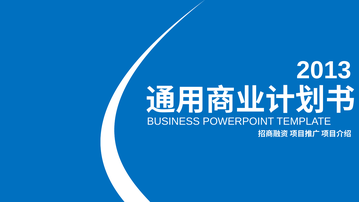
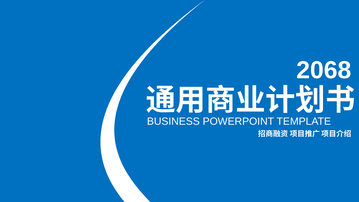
2013: 2013 -> 2068 (324, 70)
